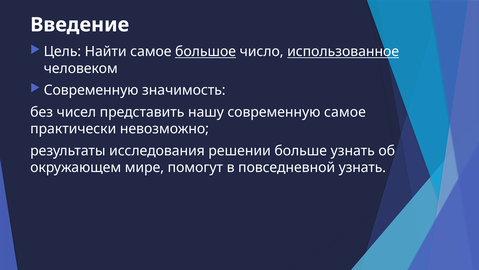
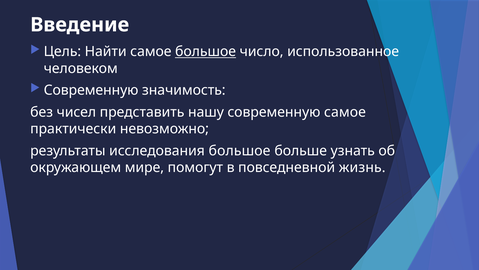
использованное underline: present -> none (343, 52)
исследования решении: решении -> большое (240, 150)
повседневной узнать: узнать -> жизнь (362, 167)
